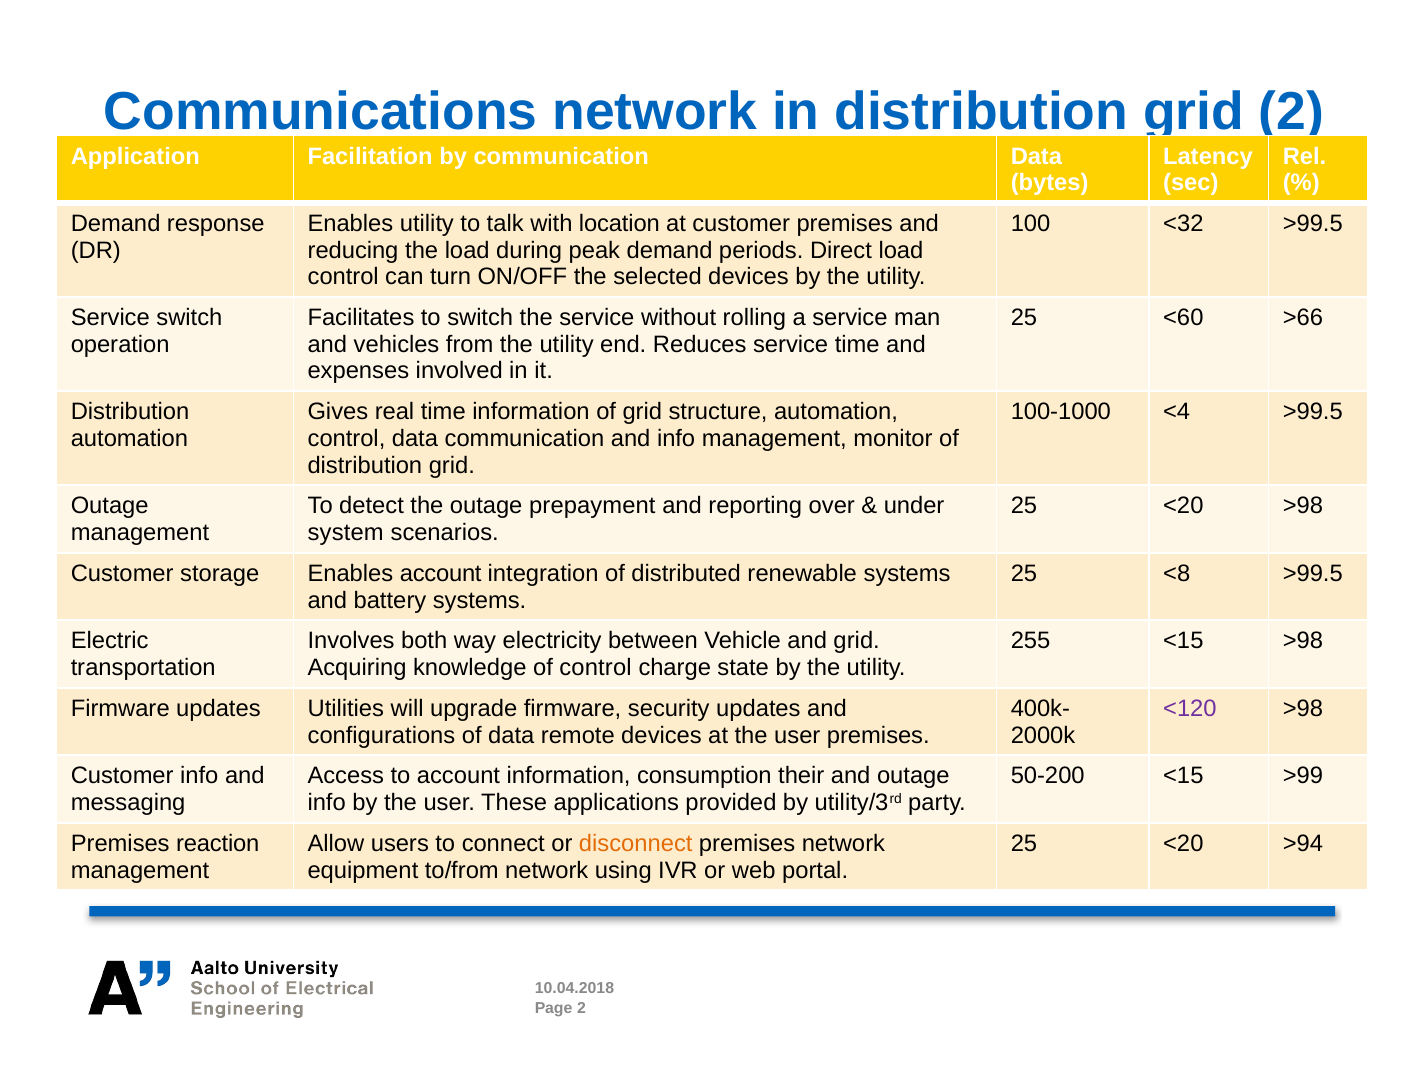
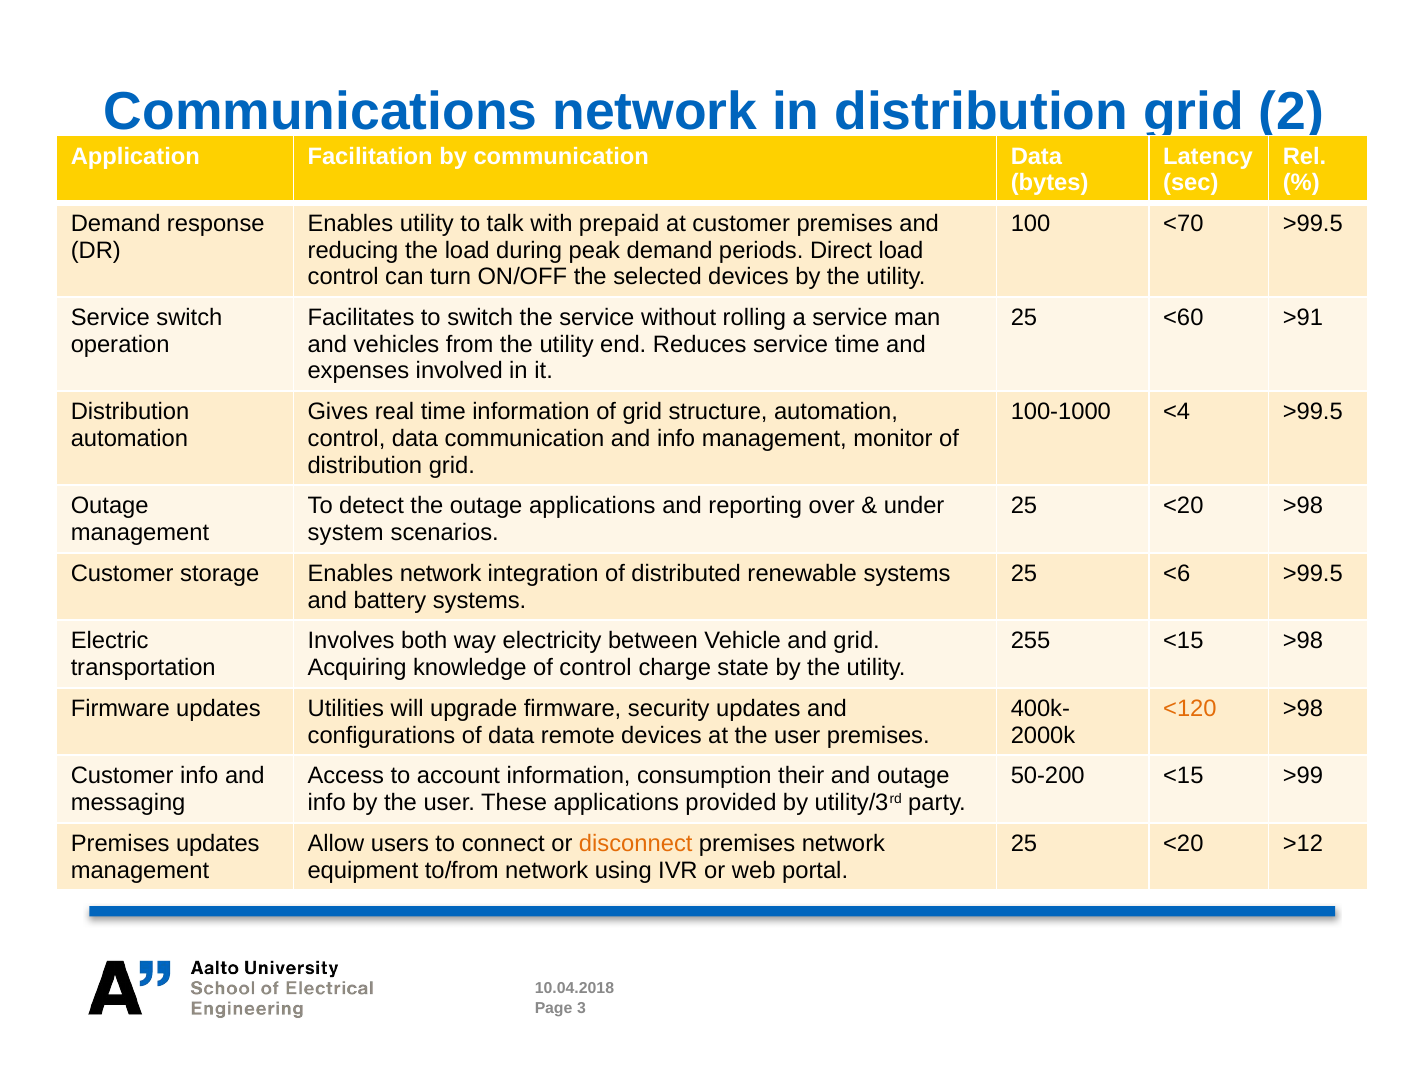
location: location -> prepaid (619, 224)
<32: <32 -> <70 (1183, 224)
>66: >66 -> >91 (1303, 318)
outage prepayment: prepayment -> applications (592, 506)
Enables account: account -> network (441, 574)
<8: <8 -> <6 (1177, 574)
<120 colour: purple -> orange (1190, 709)
Premises reaction: reaction -> updates (218, 844)
>94: >94 -> >12 (1303, 844)
Page 2: 2 -> 3 (581, 1009)
